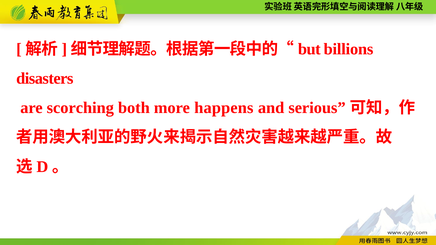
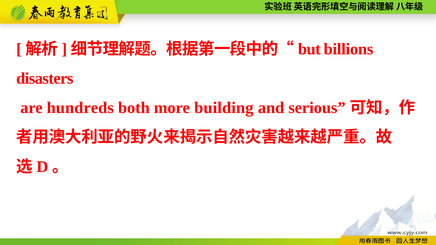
scorching: scorching -> hundreds (80, 108)
happens: happens -> building (224, 108)
